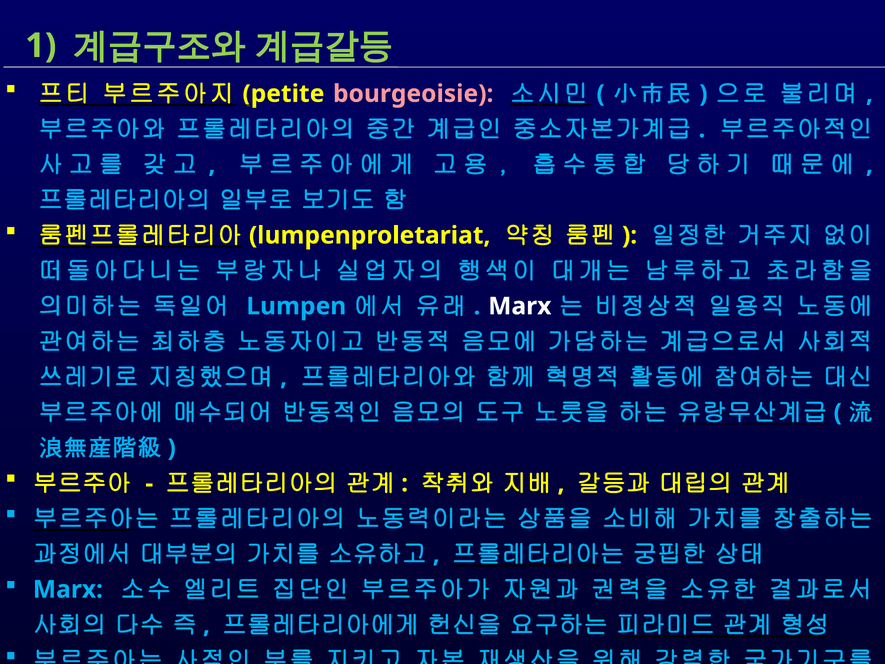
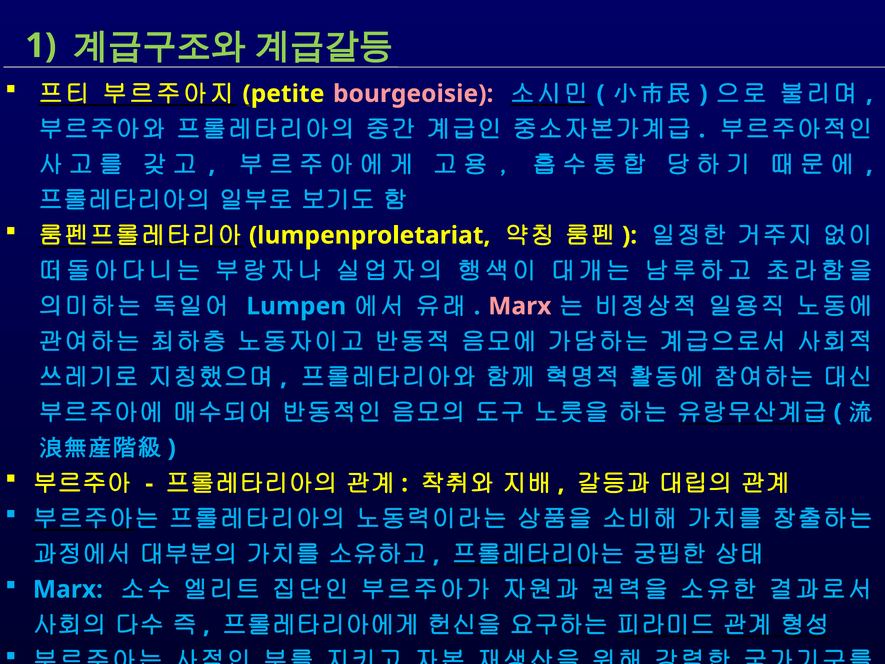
Marx colour: white -> pink (520, 306)
